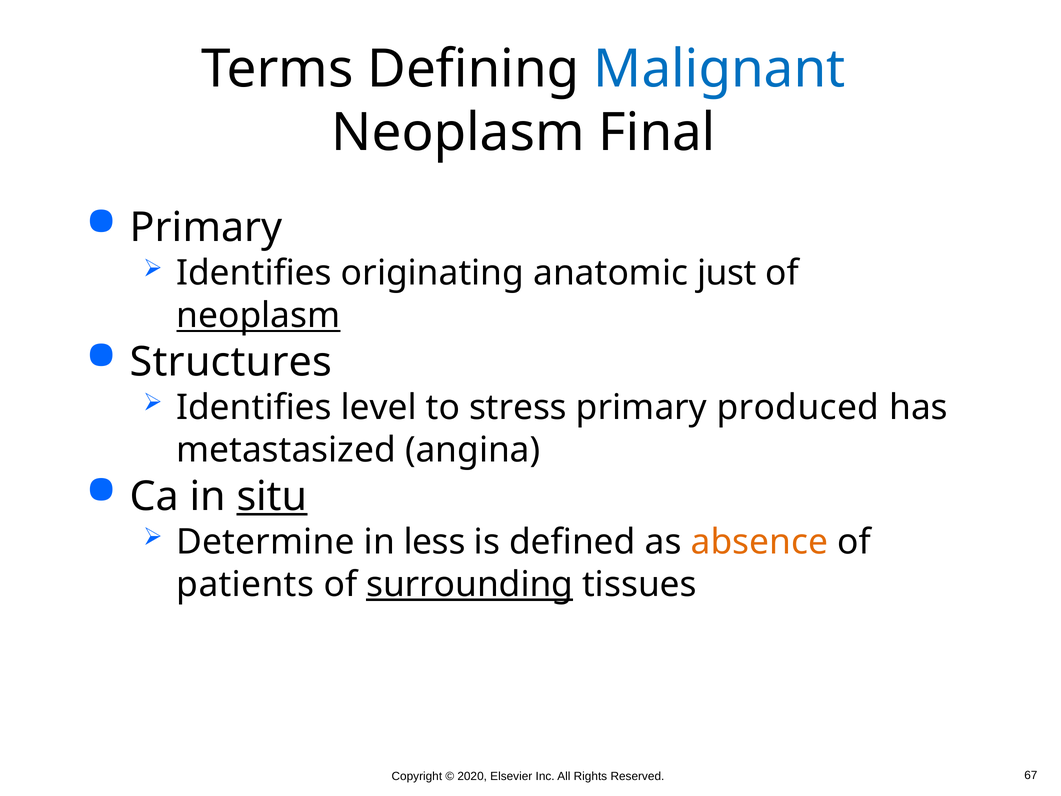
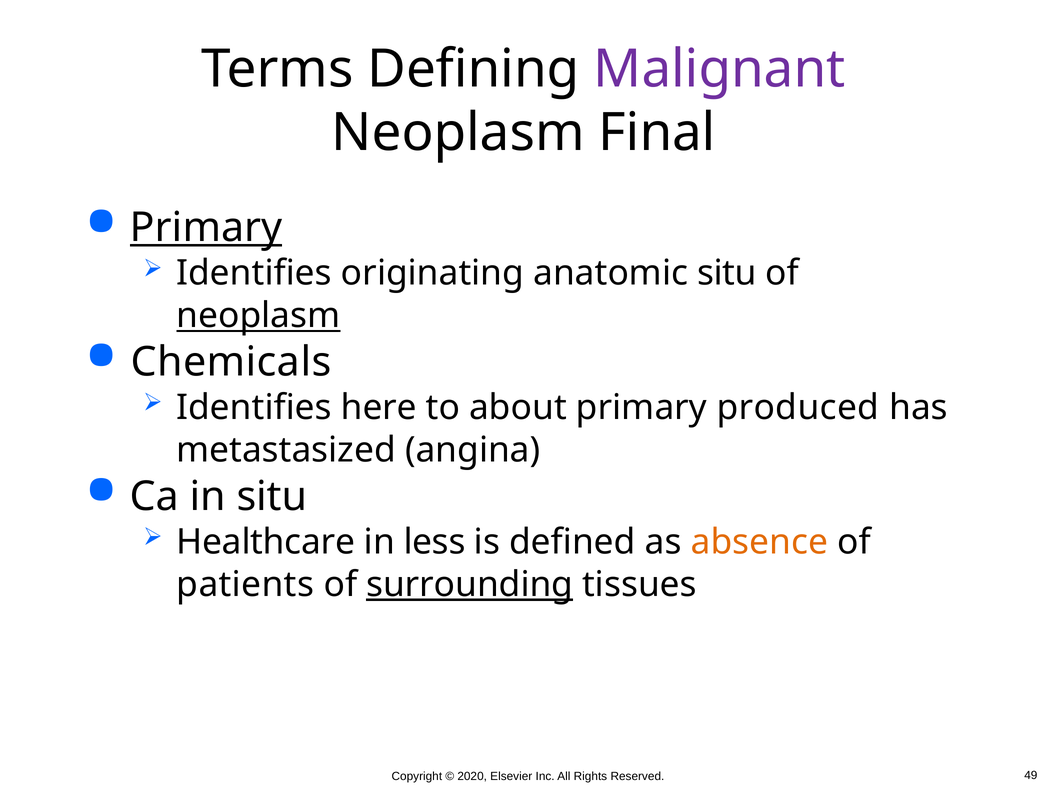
Malignant colour: blue -> purple (720, 69)
Primary underline: none -> present (206, 227)
anatomic just: just -> situ (727, 273)
Structures: Structures -> Chemicals (231, 362)
level: level -> here (379, 408)
stress: stress -> about (518, 408)
situ underline: present -> none (272, 496)
Determine: Determine -> Healthcare (266, 542)
67: 67 -> 49 (1031, 775)
